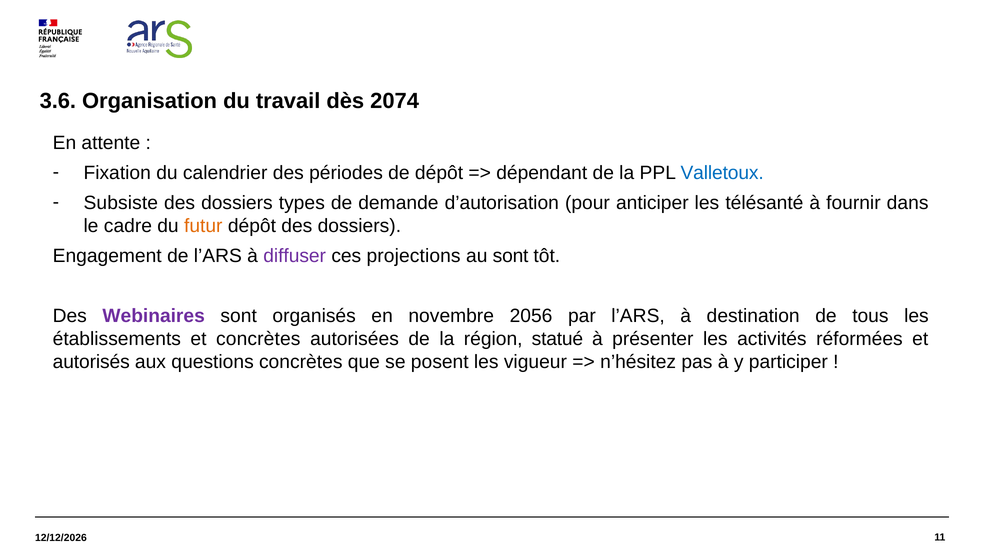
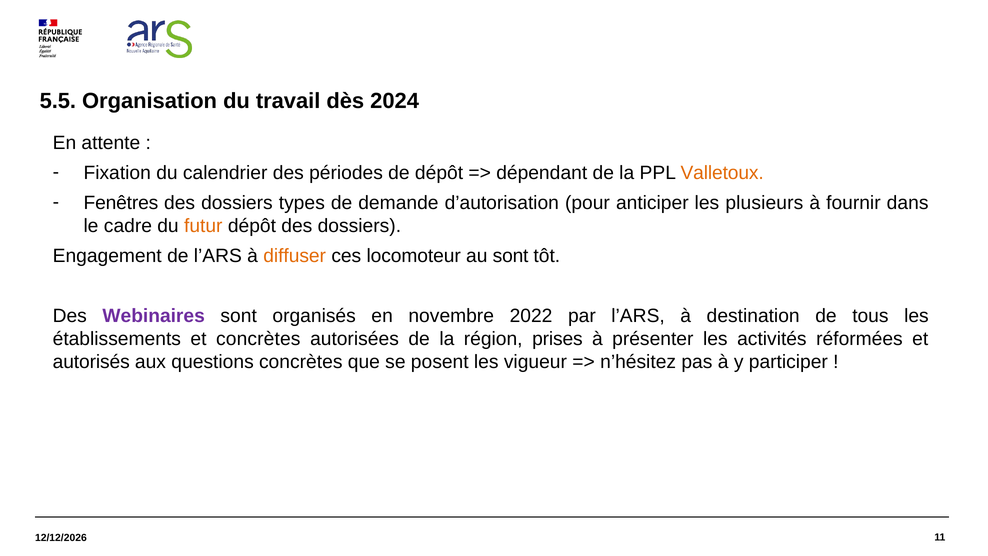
3.6: 3.6 -> 5.5 (58, 101)
2074: 2074 -> 2024 (395, 101)
Valletoux colour: blue -> orange (722, 173)
Subsiste: Subsiste -> Fenêtres (121, 203)
télésanté: télésanté -> plusieurs (764, 203)
diffuser colour: purple -> orange (295, 256)
projections: projections -> locomoteur (414, 256)
2056: 2056 -> 2022 (531, 316)
statué: statué -> prises (557, 339)
